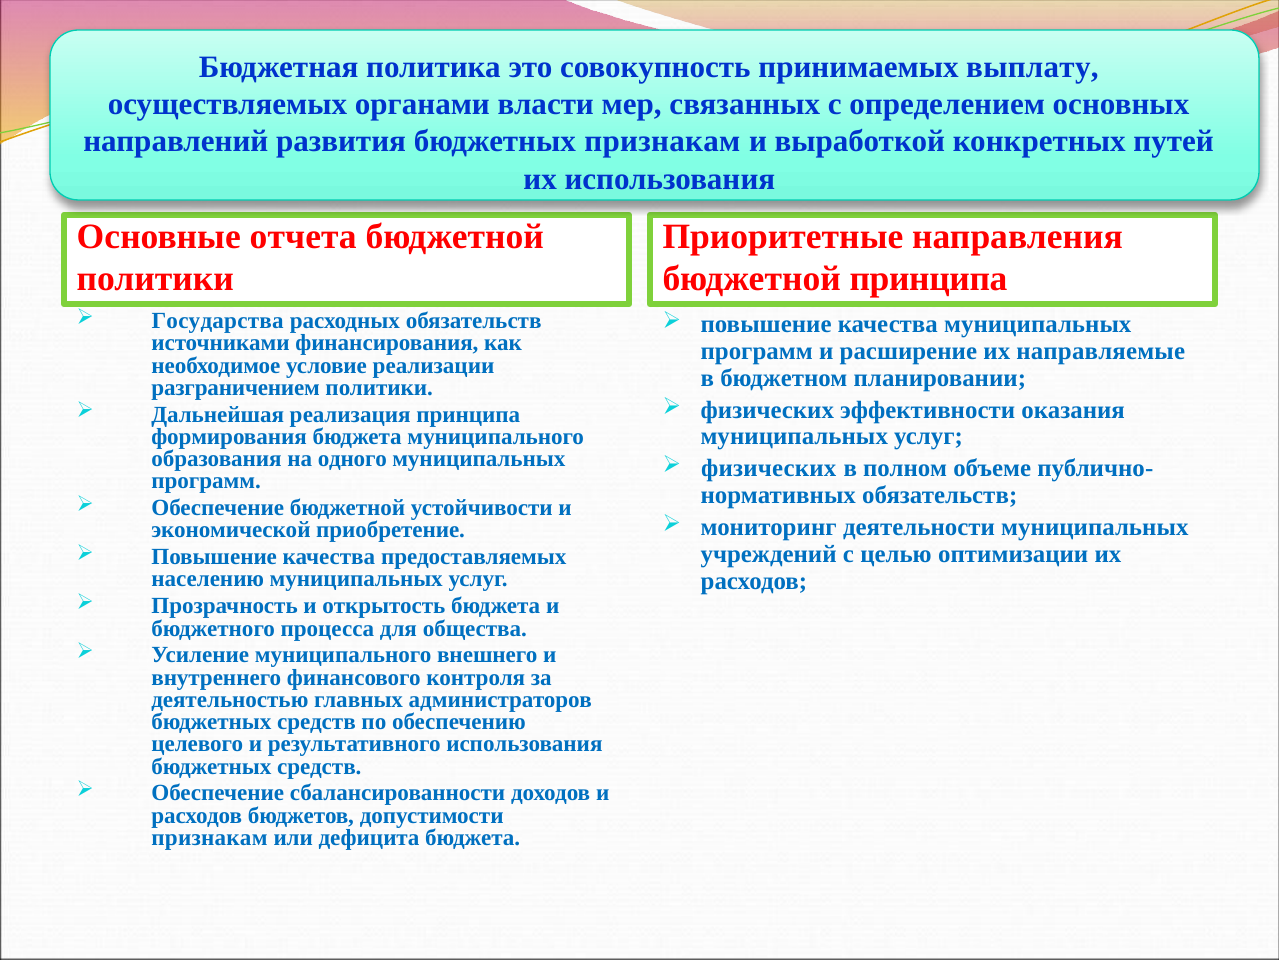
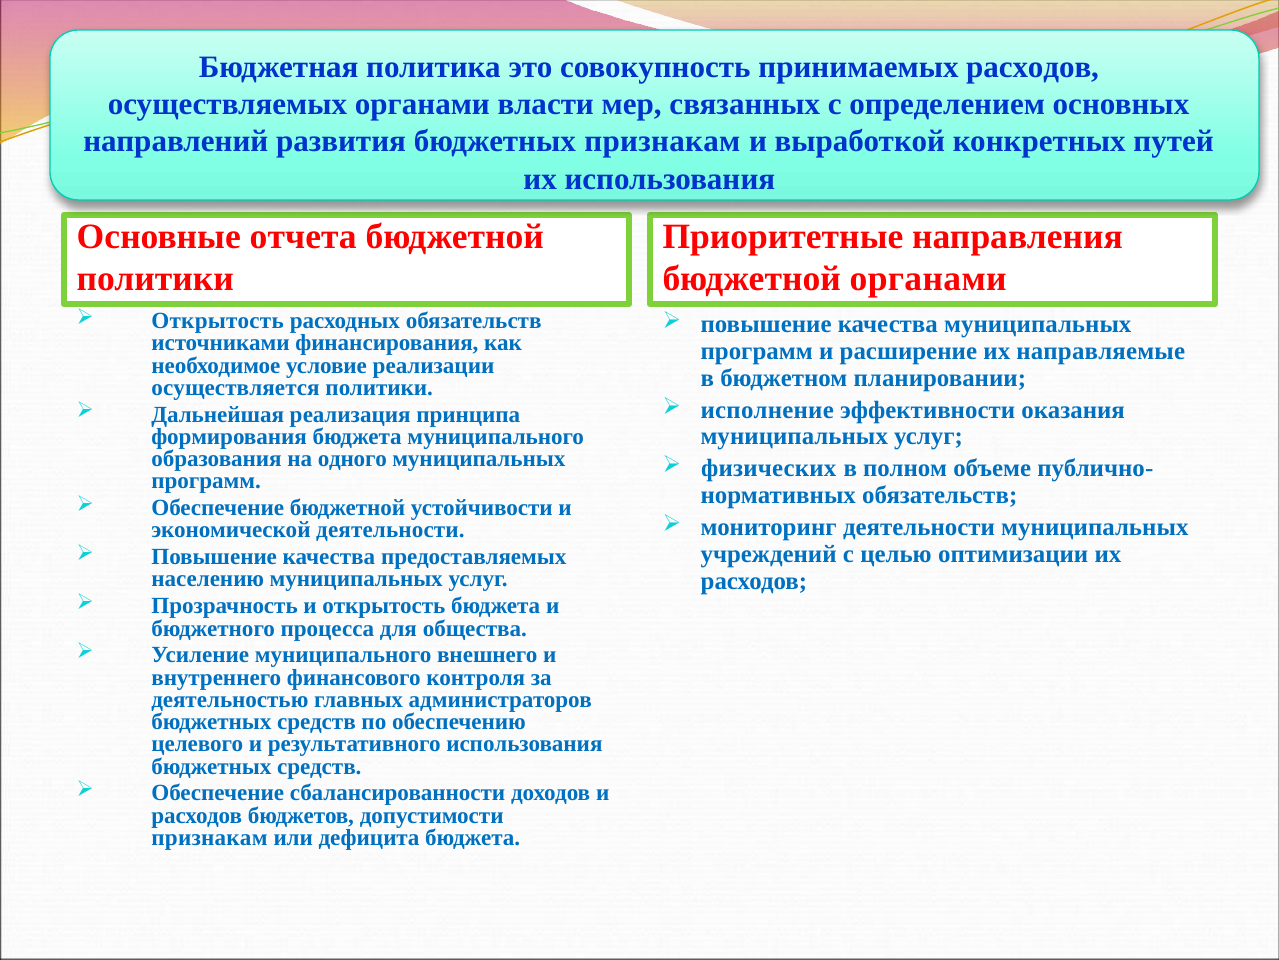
принимаемых выплату: выплату -> расходов (1033, 67)
бюджетной принципа: принципа -> органами (928, 279)
Государства: Государства -> Открытость (218, 321)
разграничением: разграничением -> осуществляется (235, 387)
физических: физических -> исполнение (767, 410)
экономической приобретение: приобретение -> деятельности (390, 530)
